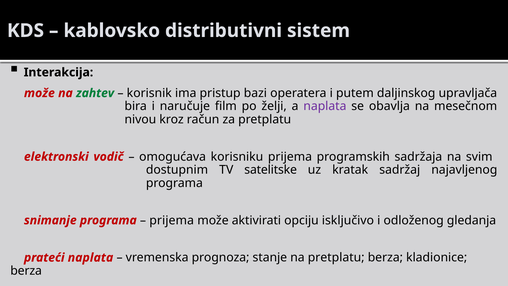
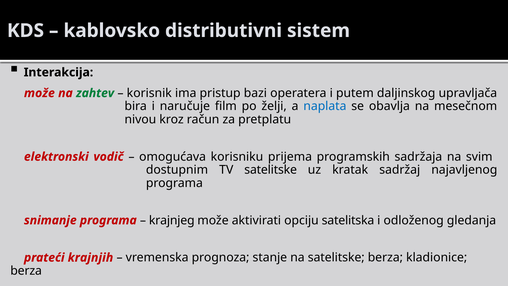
naplata colour: purple -> blue (325, 106)
prijema: prijema -> krajnjeg (172, 220)
isključivo: isključivo -> satelitska (348, 220)
prateći naplata: naplata -> krajnjih (90, 257)
na pretplatu: pretplatu -> satelitske (336, 257)
